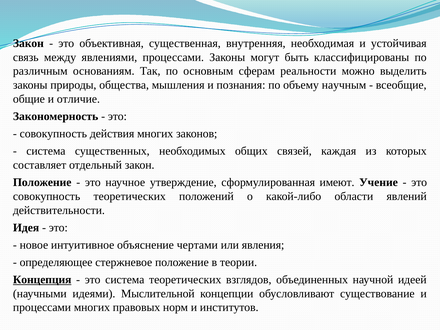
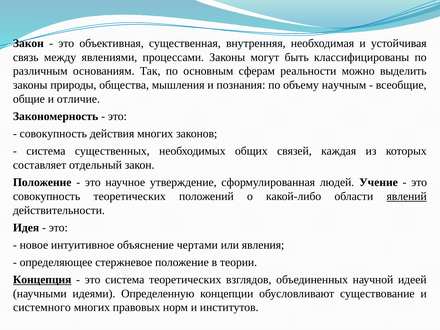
имеют: имеют -> людей (337, 182)
явлений underline: none -> present (407, 196)
Мыслительной: Мыслительной -> Определенную (158, 294)
процессами: процессами -> системного (42, 307)
